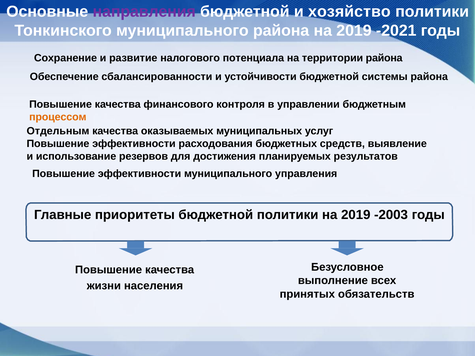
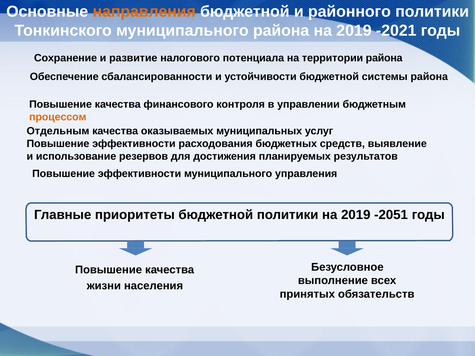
направления colour: purple -> orange (144, 12)
хозяйство: хозяйство -> районного (349, 12)
-2003: -2003 -> -2051 (391, 215)
